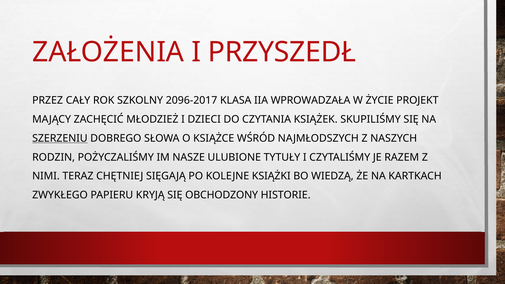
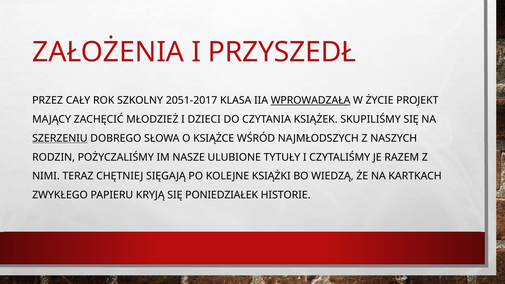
2096-2017: 2096-2017 -> 2051-2017 (192, 100)
WPROWADZAŁA underline: none -> present (311, 100)
OBCHODZONY: OBCHODZONY -> PONIEDZIAŁEK (222, 195)
